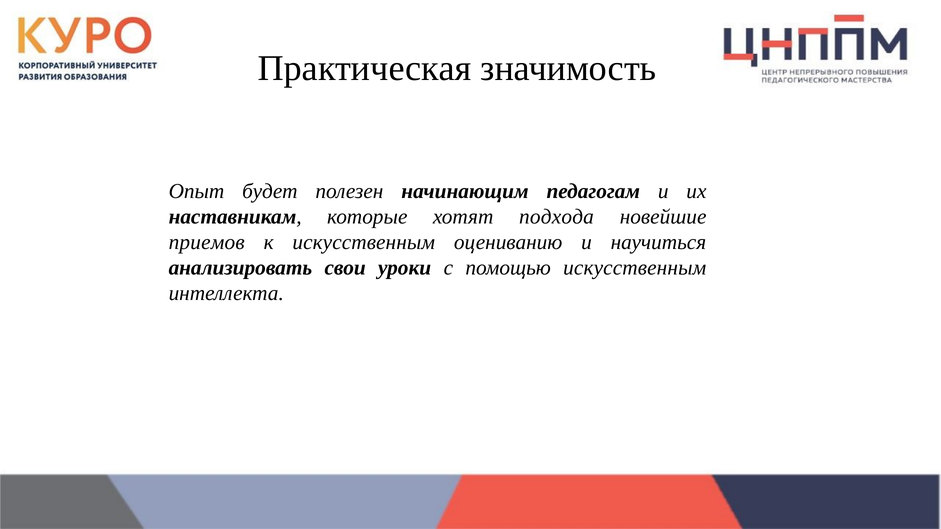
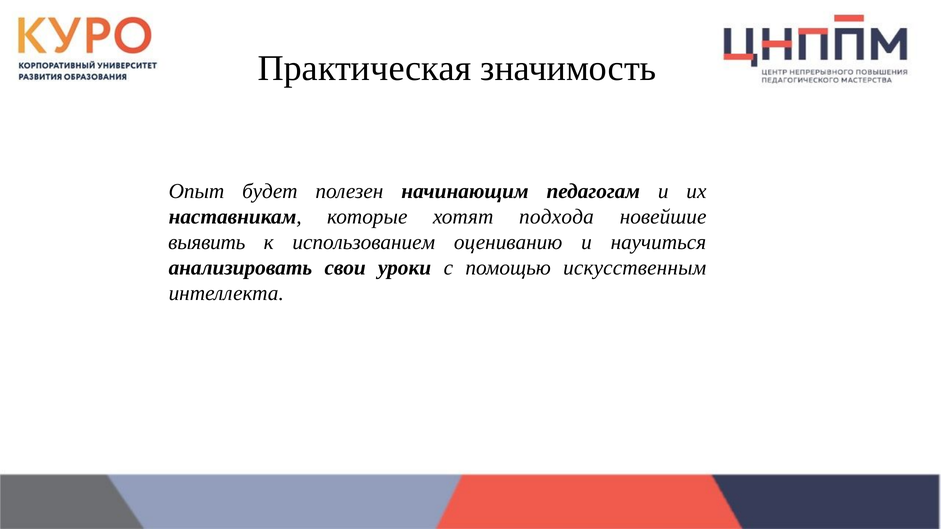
приемов: приемов -> выявить (207, 242)
к искусственным: искусственным -> использованием (364, 242)
